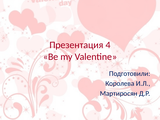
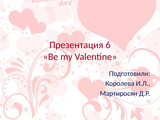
4: 4 -> 6 (108, 45)
